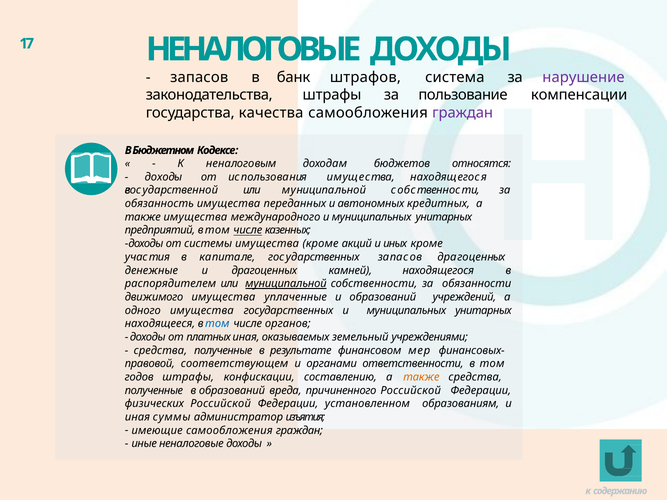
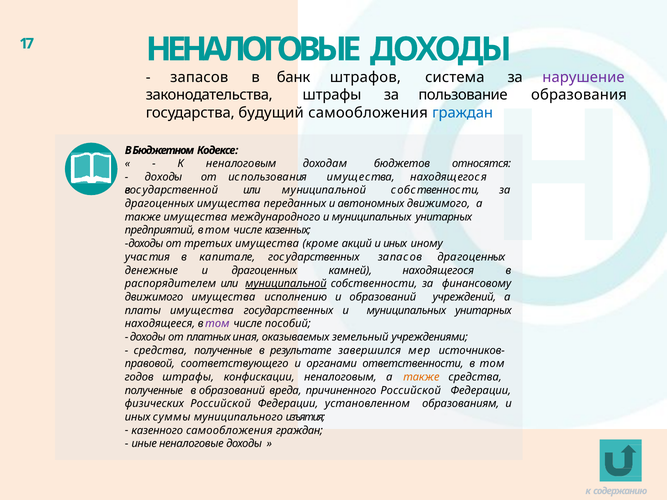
компенсации: компенсации -> образования (579, 95)
качества: качества -> будущий (271, 113)
граждан colour: purple -> blue (463, 113)
обязанность: обязанность -> драгоценных (159, 204)
автономных кредитных: кредитных -> движимого (439, 204)
числе underline: present -> none (248, 230)
системы: системы -> третьих (208, 244)
иных кроме: кроме -> иному (427, 244)
обязанности: обязанности -> финансовому (477, 284)
уплаченные: уплаченные -> исполнению (296, 297)
одного: одного -> платы (143, 311)
том colour: blue -> purple (217, 324)
органов: органов -> пособий (288, 324)
финансовом: финансовом -> завершился (370, 351)
финансовых-: финансовых- -> источников- (472, 351)
соответствующем: соответствующем -> соответствующего (235, 364)
конфискации составлению: составлению -> неналоговым (340, 377)
иная: иная -> иных (138, 417)
администратор: администратор -> муниципального (238, 417)
имеющие: имеющие -> казенного (157, 431)
